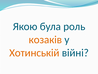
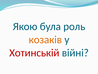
Хотинській colour: orange -> red (34, 52)
